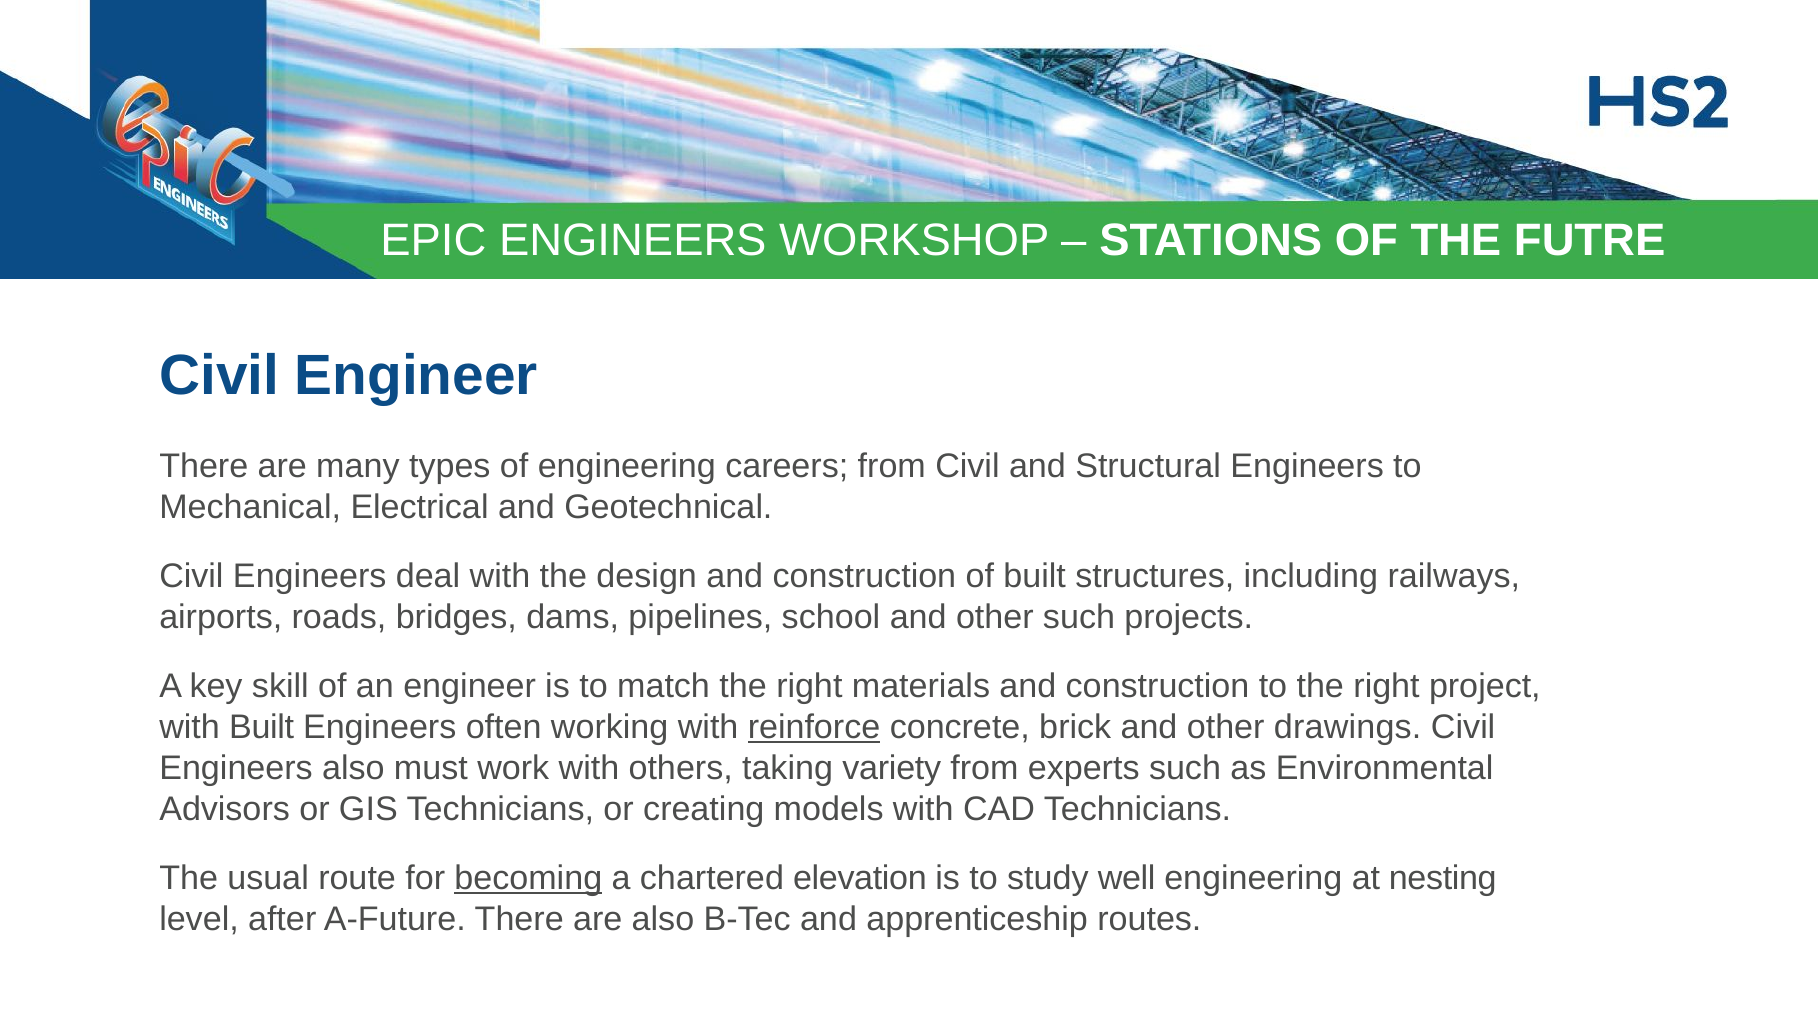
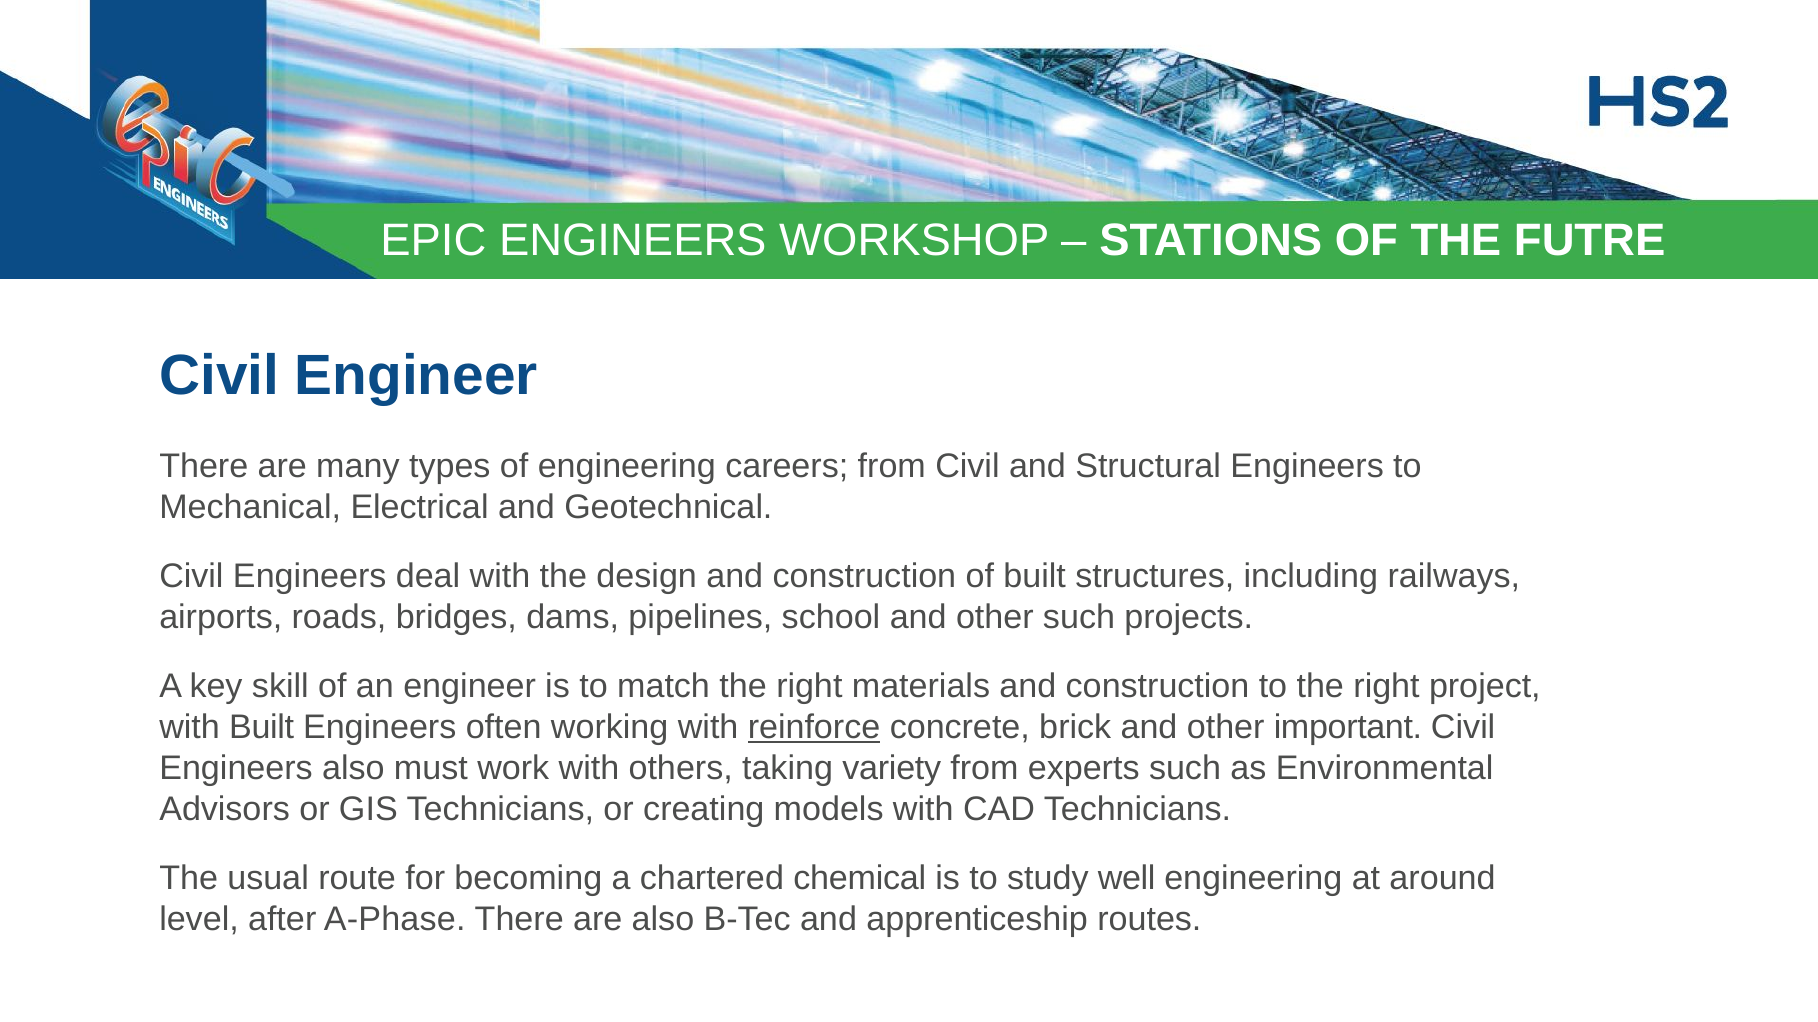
drawings: drawings -> important (1348, 728)
becoming underline: present -> none (528, 879)
elevation: elevation -> chemical (860, 879)
nesting: nesting -> around (1443, 879)
A-Future: A-Future -> A-Phase (395, 920)
